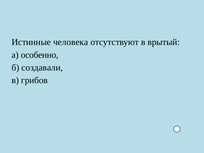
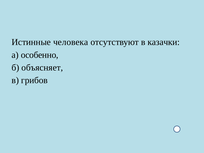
врытый: врытый -> казачки (164, 42)
создавали: создавали -> объясняет (42, 68)
